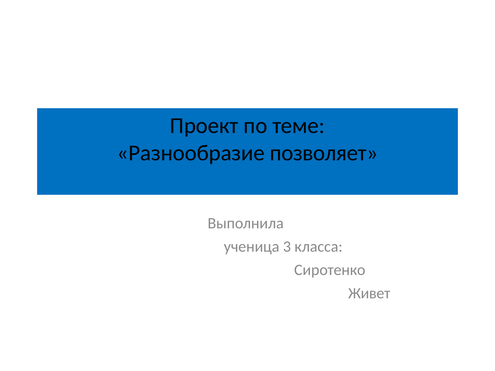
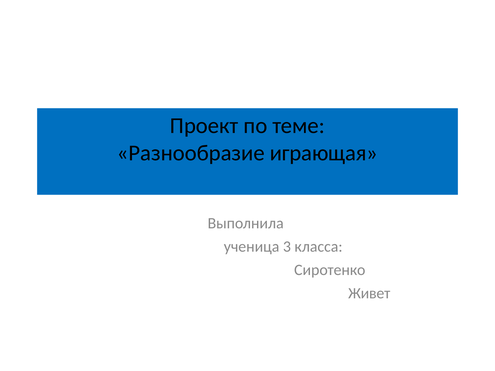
позволяет: позволяет -> играющая (324, 153)
